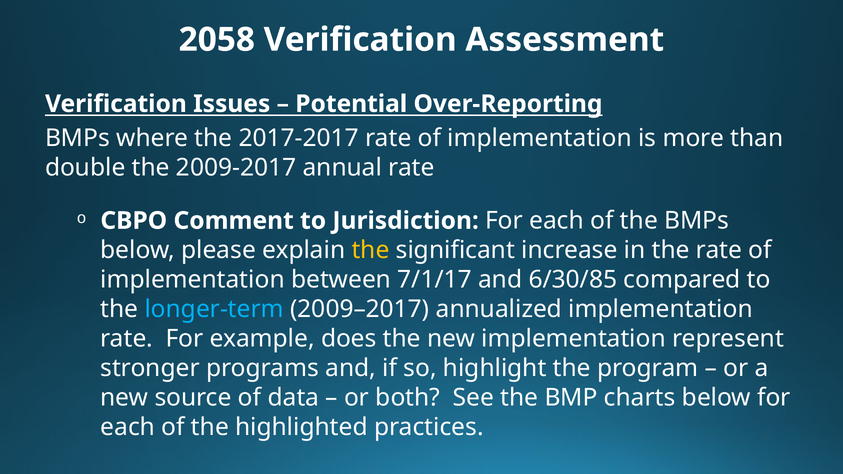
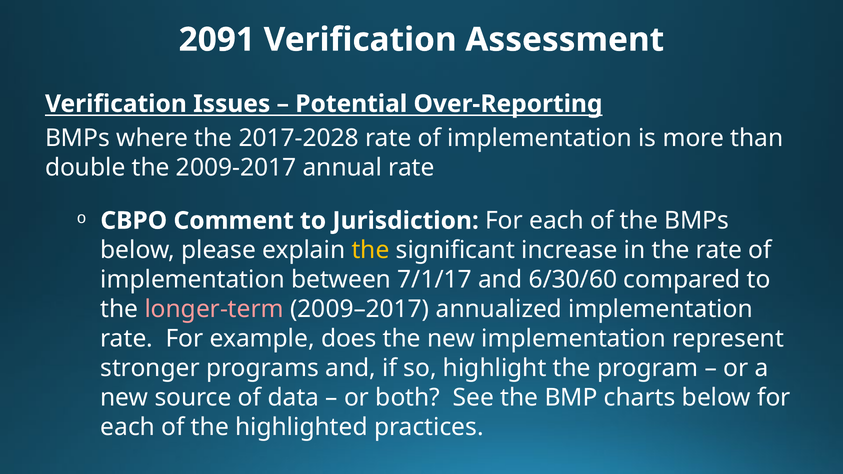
2058: 2058 -> 2091 (217, 40)
2017-2017: 2017-2017 -> 2017-2028 (299, 138)
6/30/85: 6/30/85 -> 6/30/60 (573, 280)
longer-term colour: light blue -> pink (214, 309)
